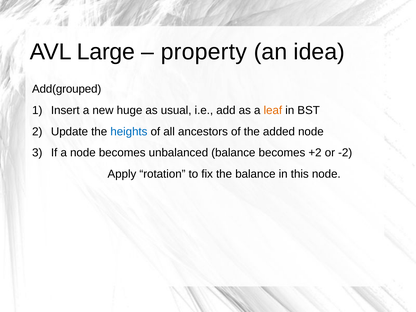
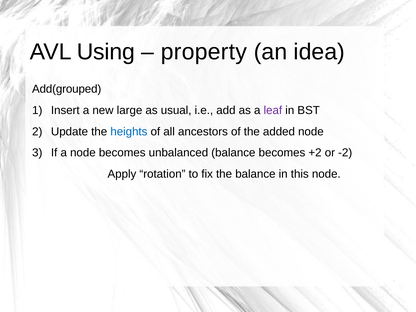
Large: Large -> Using (106, 52)
huge: huge -> large (130, 110)
leaf colour: orange -> purple (273, 110)
